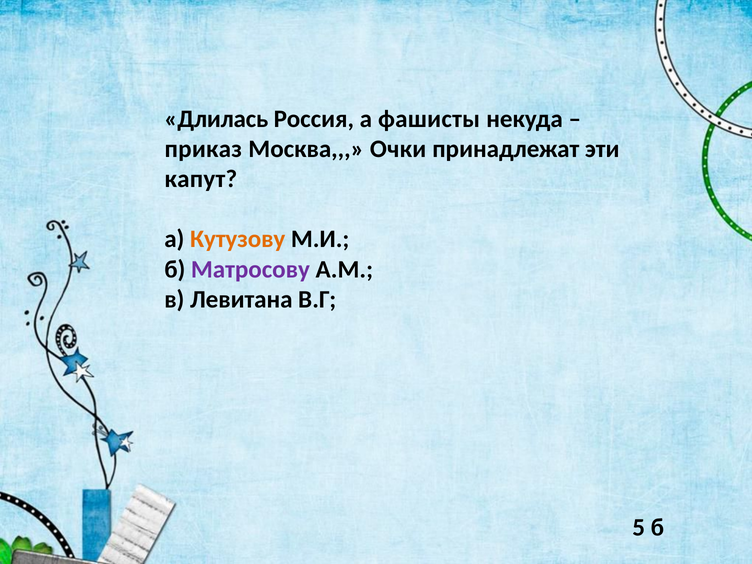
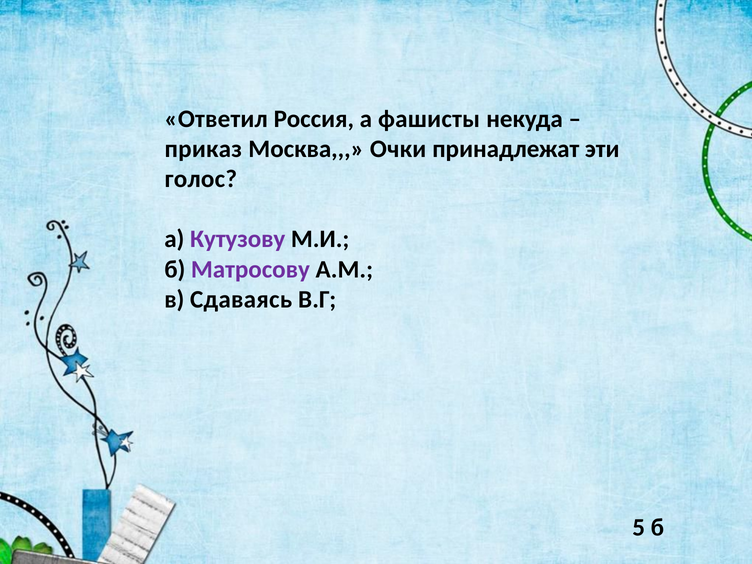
Длилась: Длилась -> Ответил (216, 119)
капут: капут -> голос (201, 179)
Кутузову colour: orange -> purple (238, 239)
Левитана: Левитана -> Сдаваясь (241, 299)
